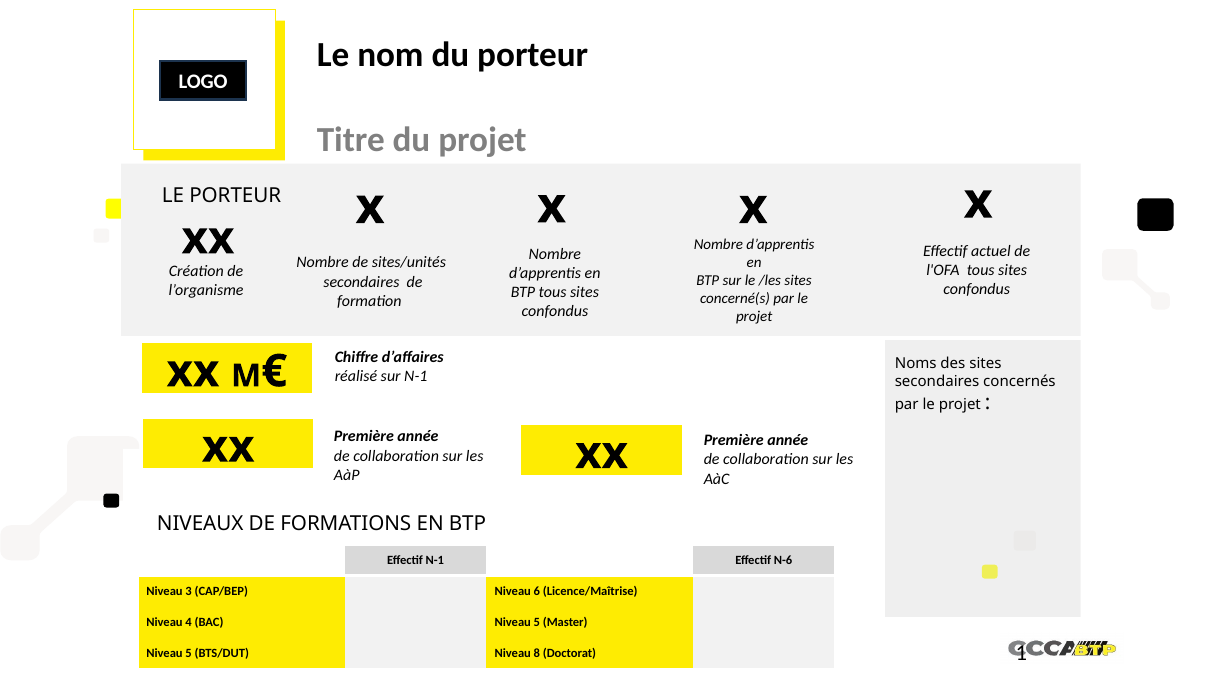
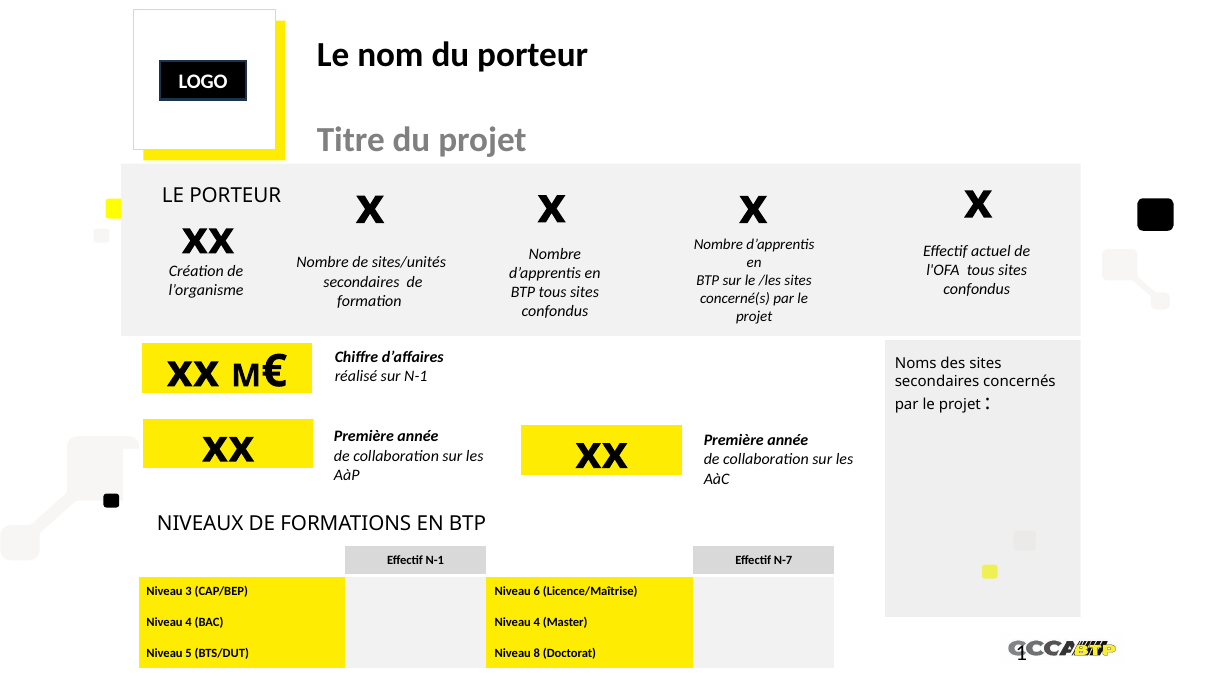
N-6: N-6 -> N-7 (783, 561)
BAC Niveau 5: 5 -> 4 (537, 622)
